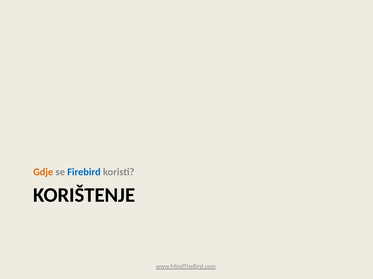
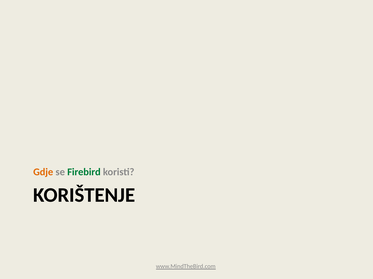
Firebird colour: blue -> green (84, 172)
